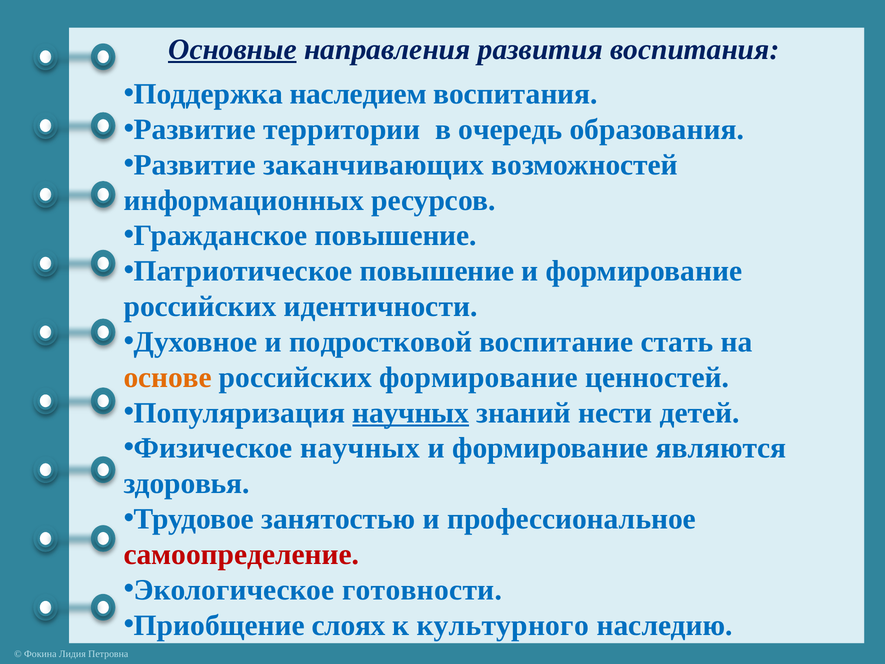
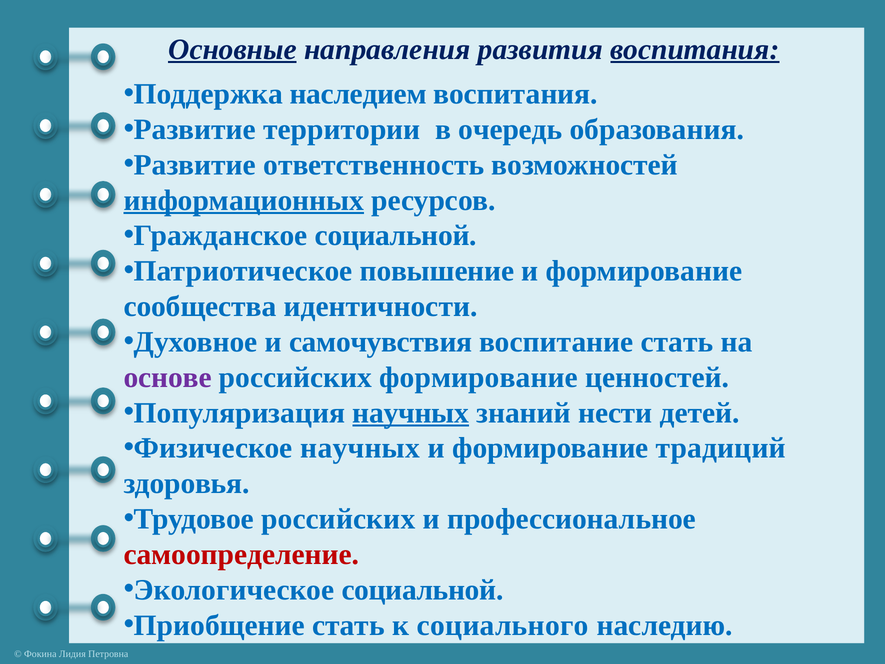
воспитания underline: none -> present (695, 49)
заканчивающих: заканчивающих -> ответственность (374, 165)
информационных underline: none -> present (244, 200)
Гражданское повышение: повышение -> социальной (396, 236)
российских: российских -> сообщества (200, 306)
подростковой: подростковой -> самочувствия (381, 342)
основе colour: orange -> purple (168, 377)
являются: являются -> традиций (721, 448)
Трудовое занятостью: занятостью -> российских (338, 519)
Экологическое готовности: готовности -> социальной (422, 590)
Приобщение слоях: слоях -> стать (348, 625)
культурного: культурного -> социального (503, 625)
